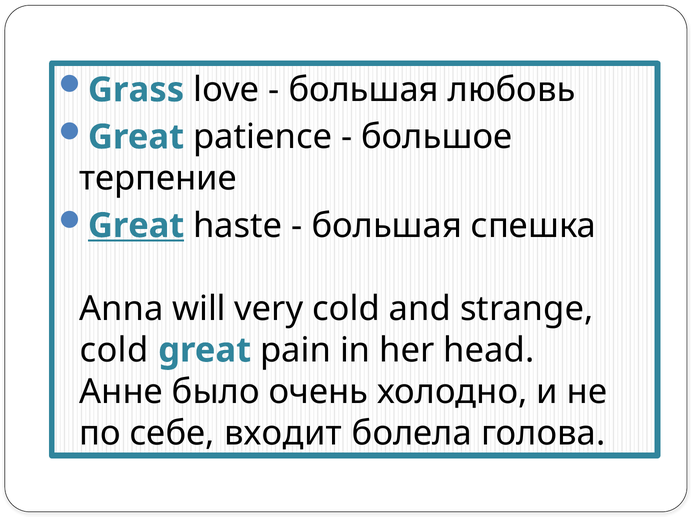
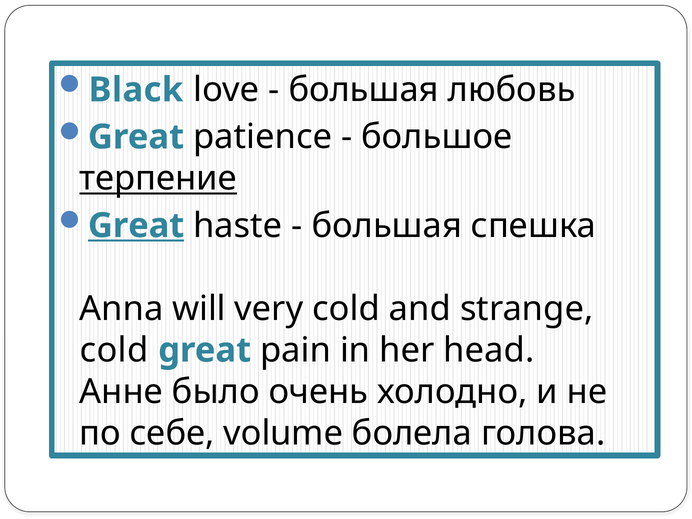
Grass: Grass -> Black (136, 90)
терпение underline: none -> present (158, 179)
входит: входит -> volume (283, 433)
